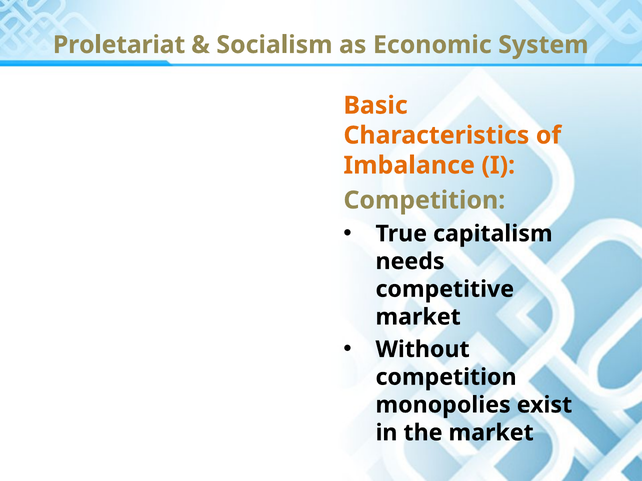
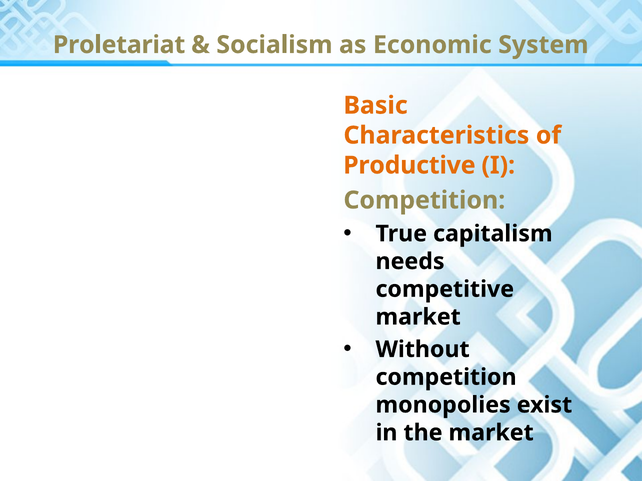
Imbalance: Imbalance -> Productive (409, 166)
